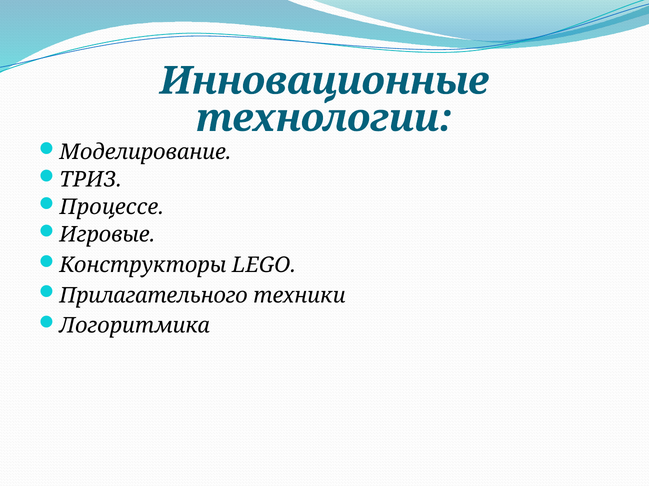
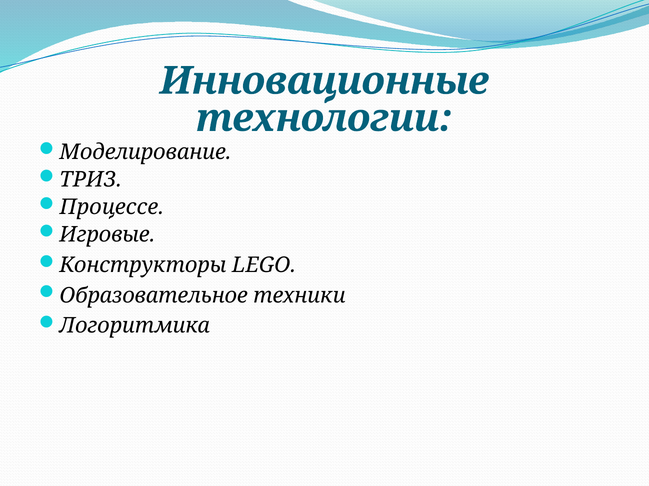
Прилагательного: Прилагательного -> Образовательное (154, 296)
